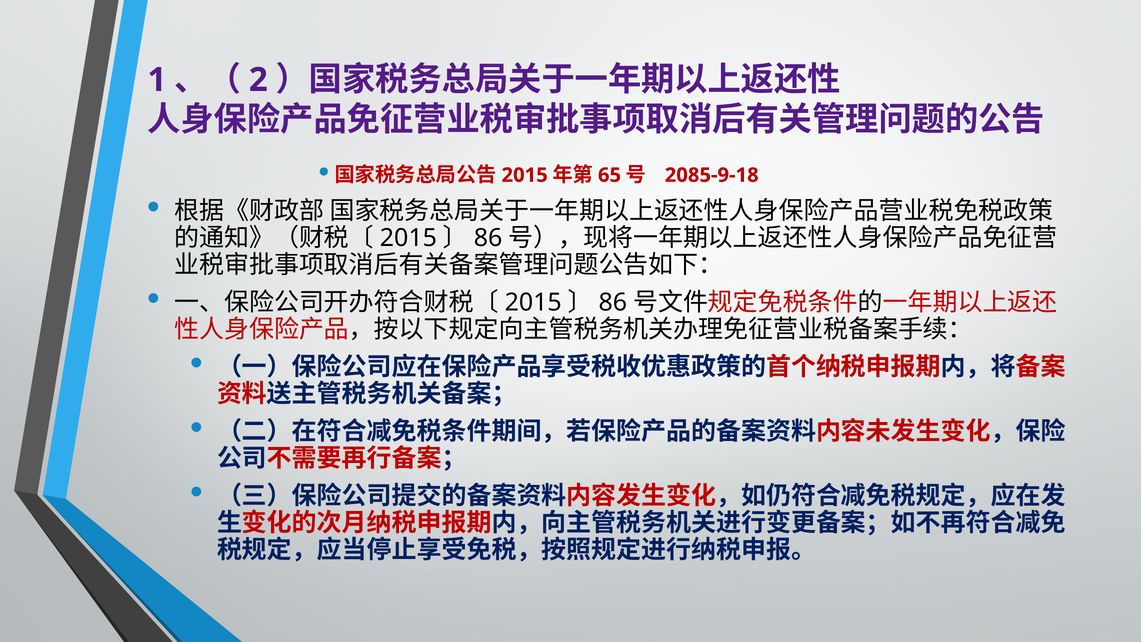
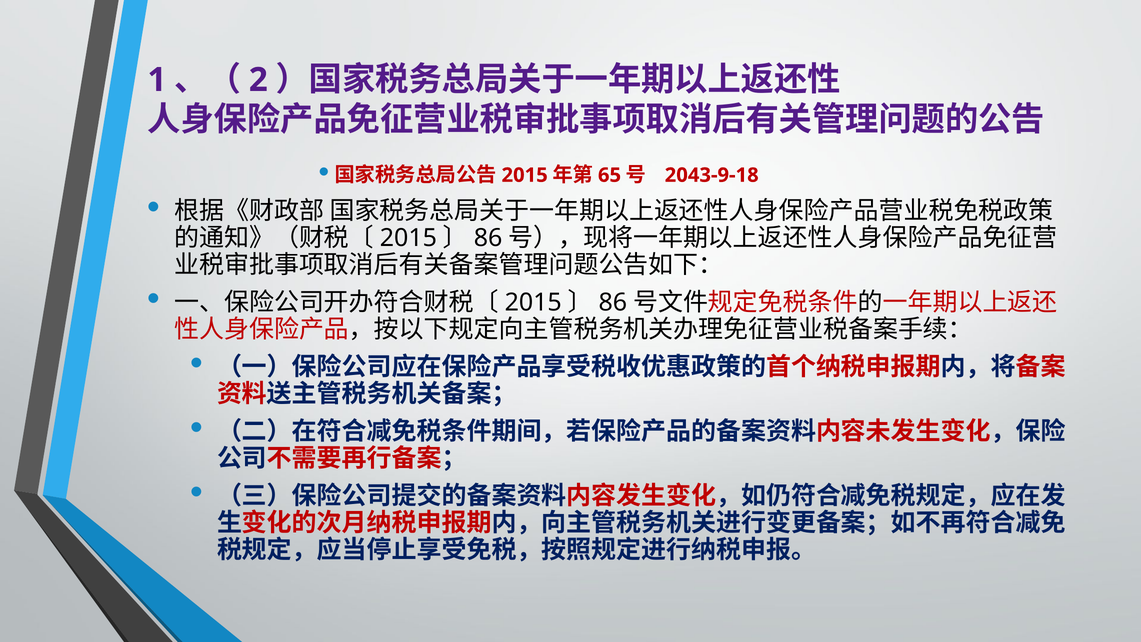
2085-9-18: 2085-9-18 -> 2043-9-18 (712, 175)
